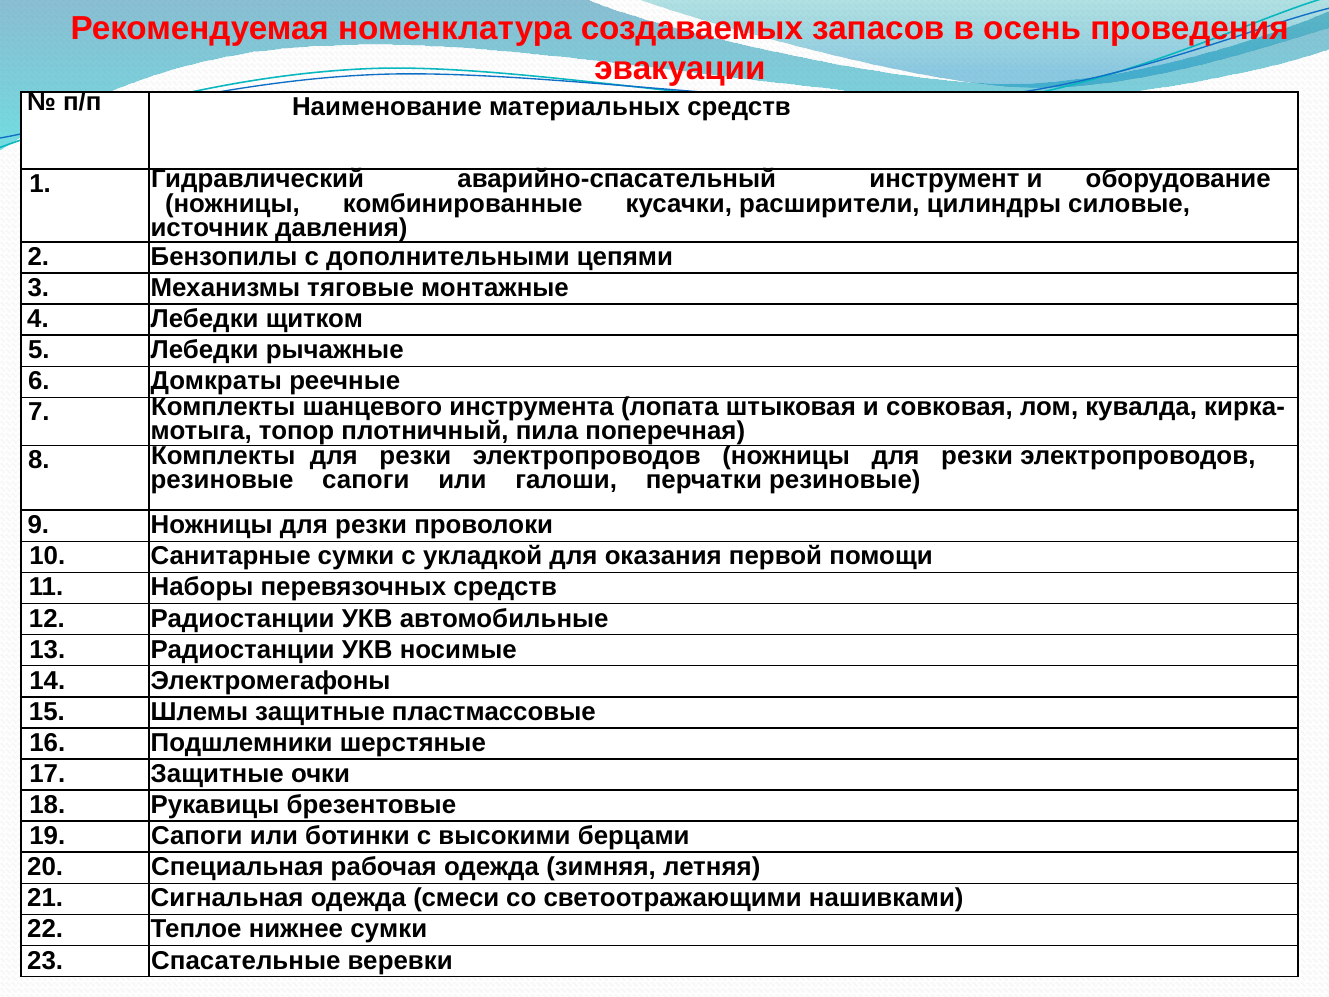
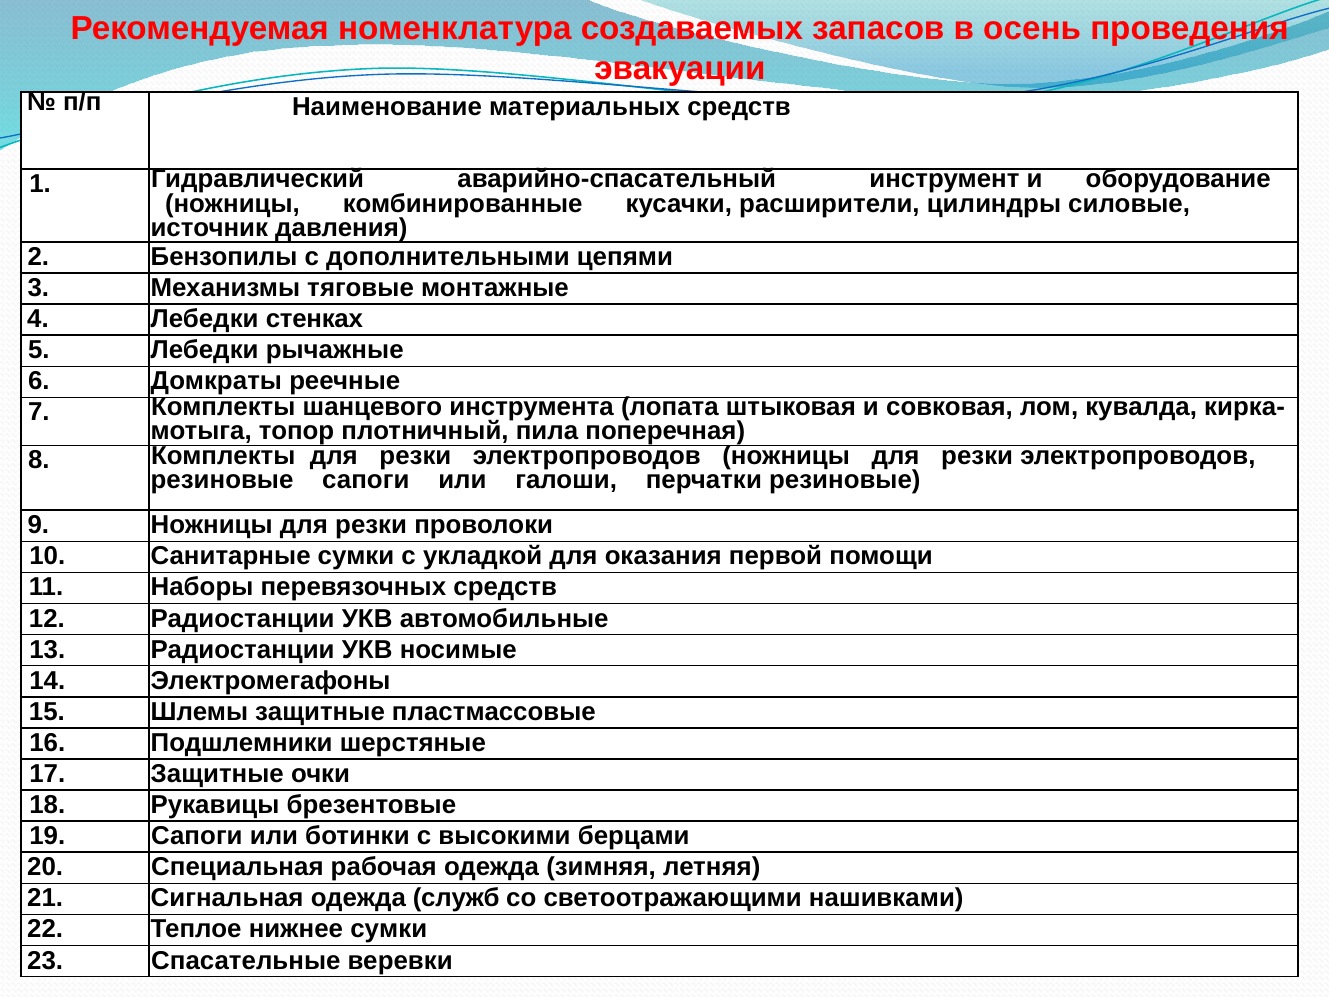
щитком: щитком -> стенках (314, 319)
смеси: смеси -> служб (456, 898)
